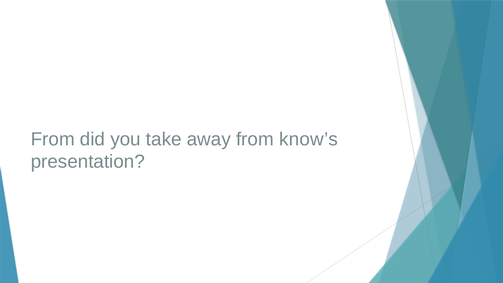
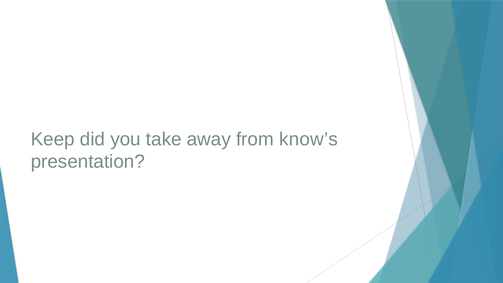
From: From -> Keep (53, 139)
